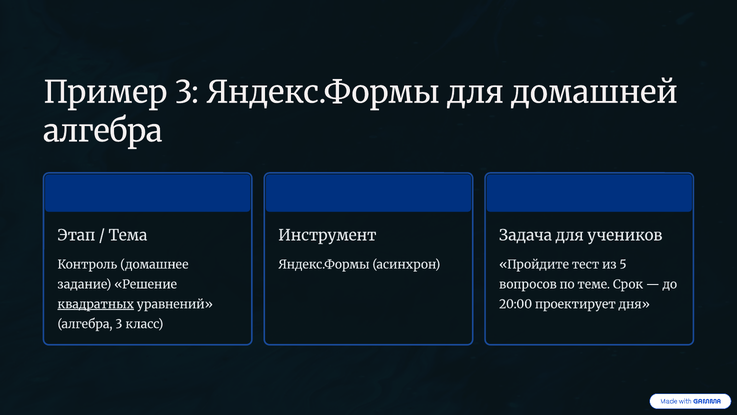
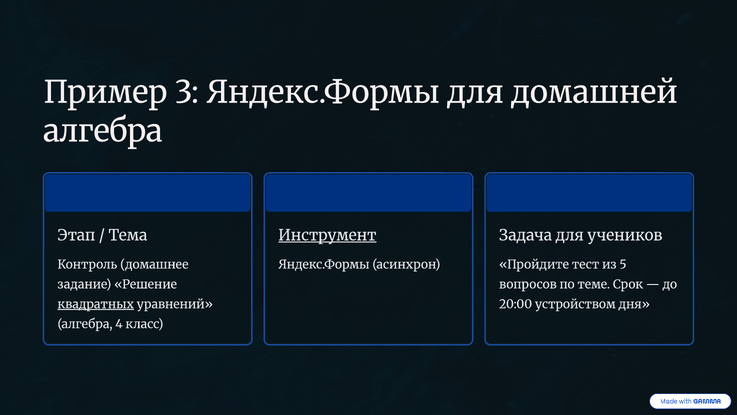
Инструмент underline: none -> present (327, 235)
проектирует: проектирует -> устройством (575, 304)
алгебра 3: 3 -> 4 (119, 324)
